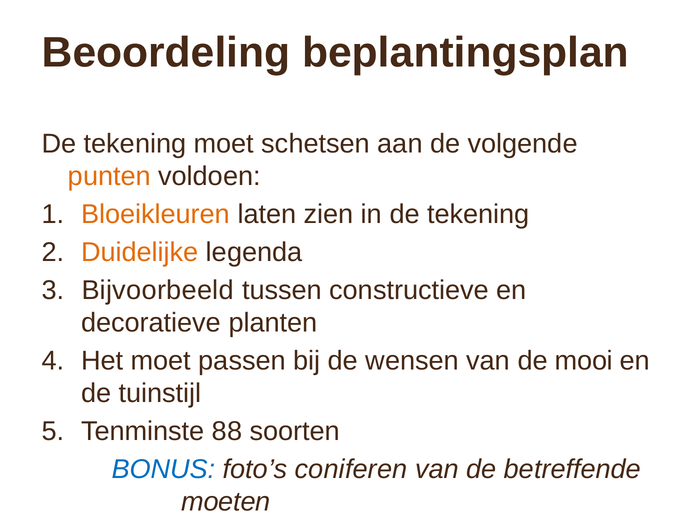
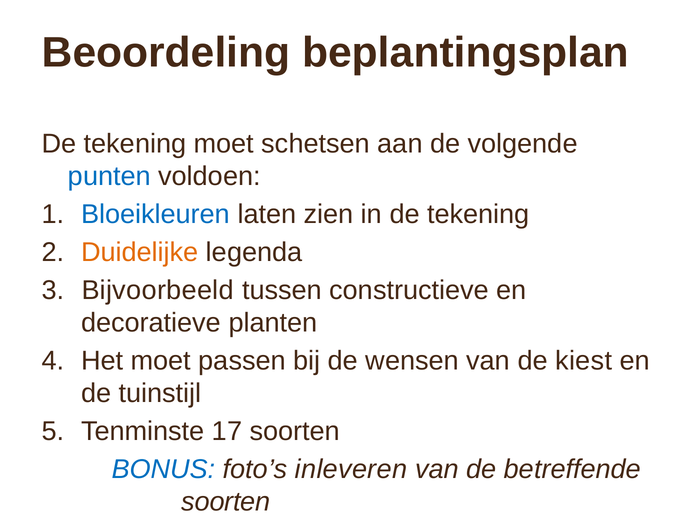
punten colour: orange -> blue (109, 176)
Bloeikleuren colour: orange -> blue (156, 214)
mooi: mooi -> kiest (584, 361)
88: 88 -> 17 (227, 432)
foto’s coniferen: coniferen -> inleveren (351, 470)
moeten: moeten -> soorten (226, 502)
